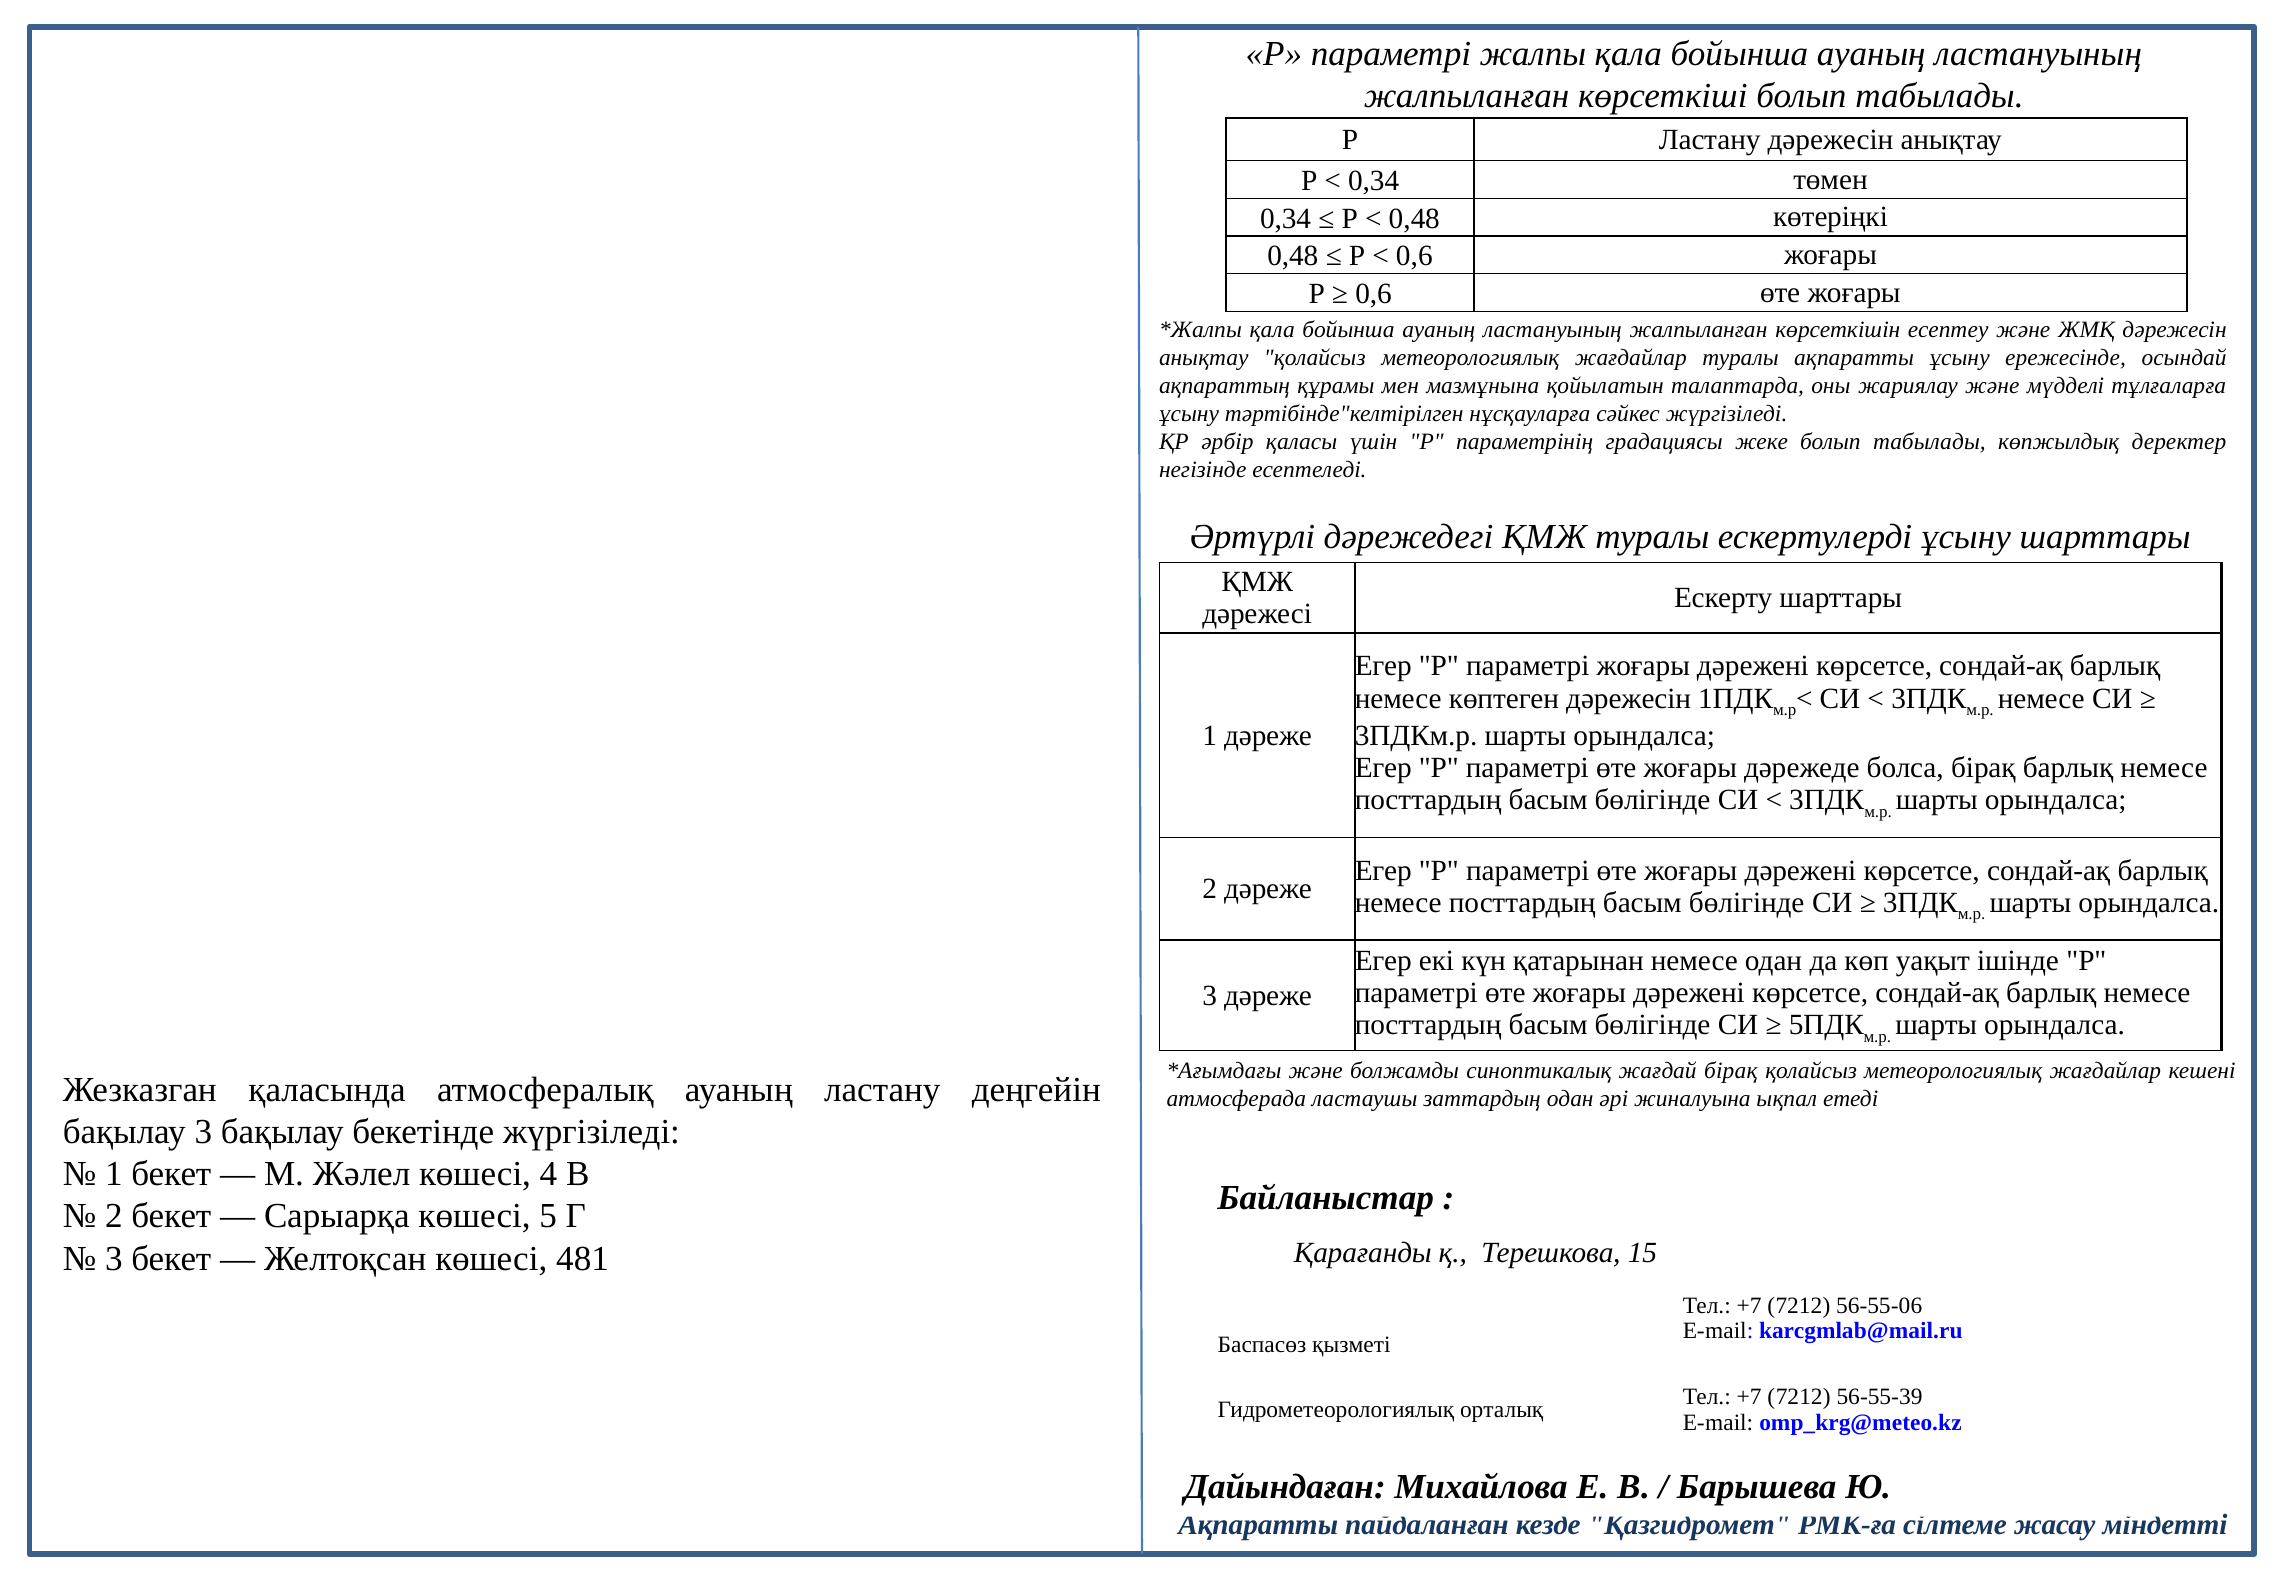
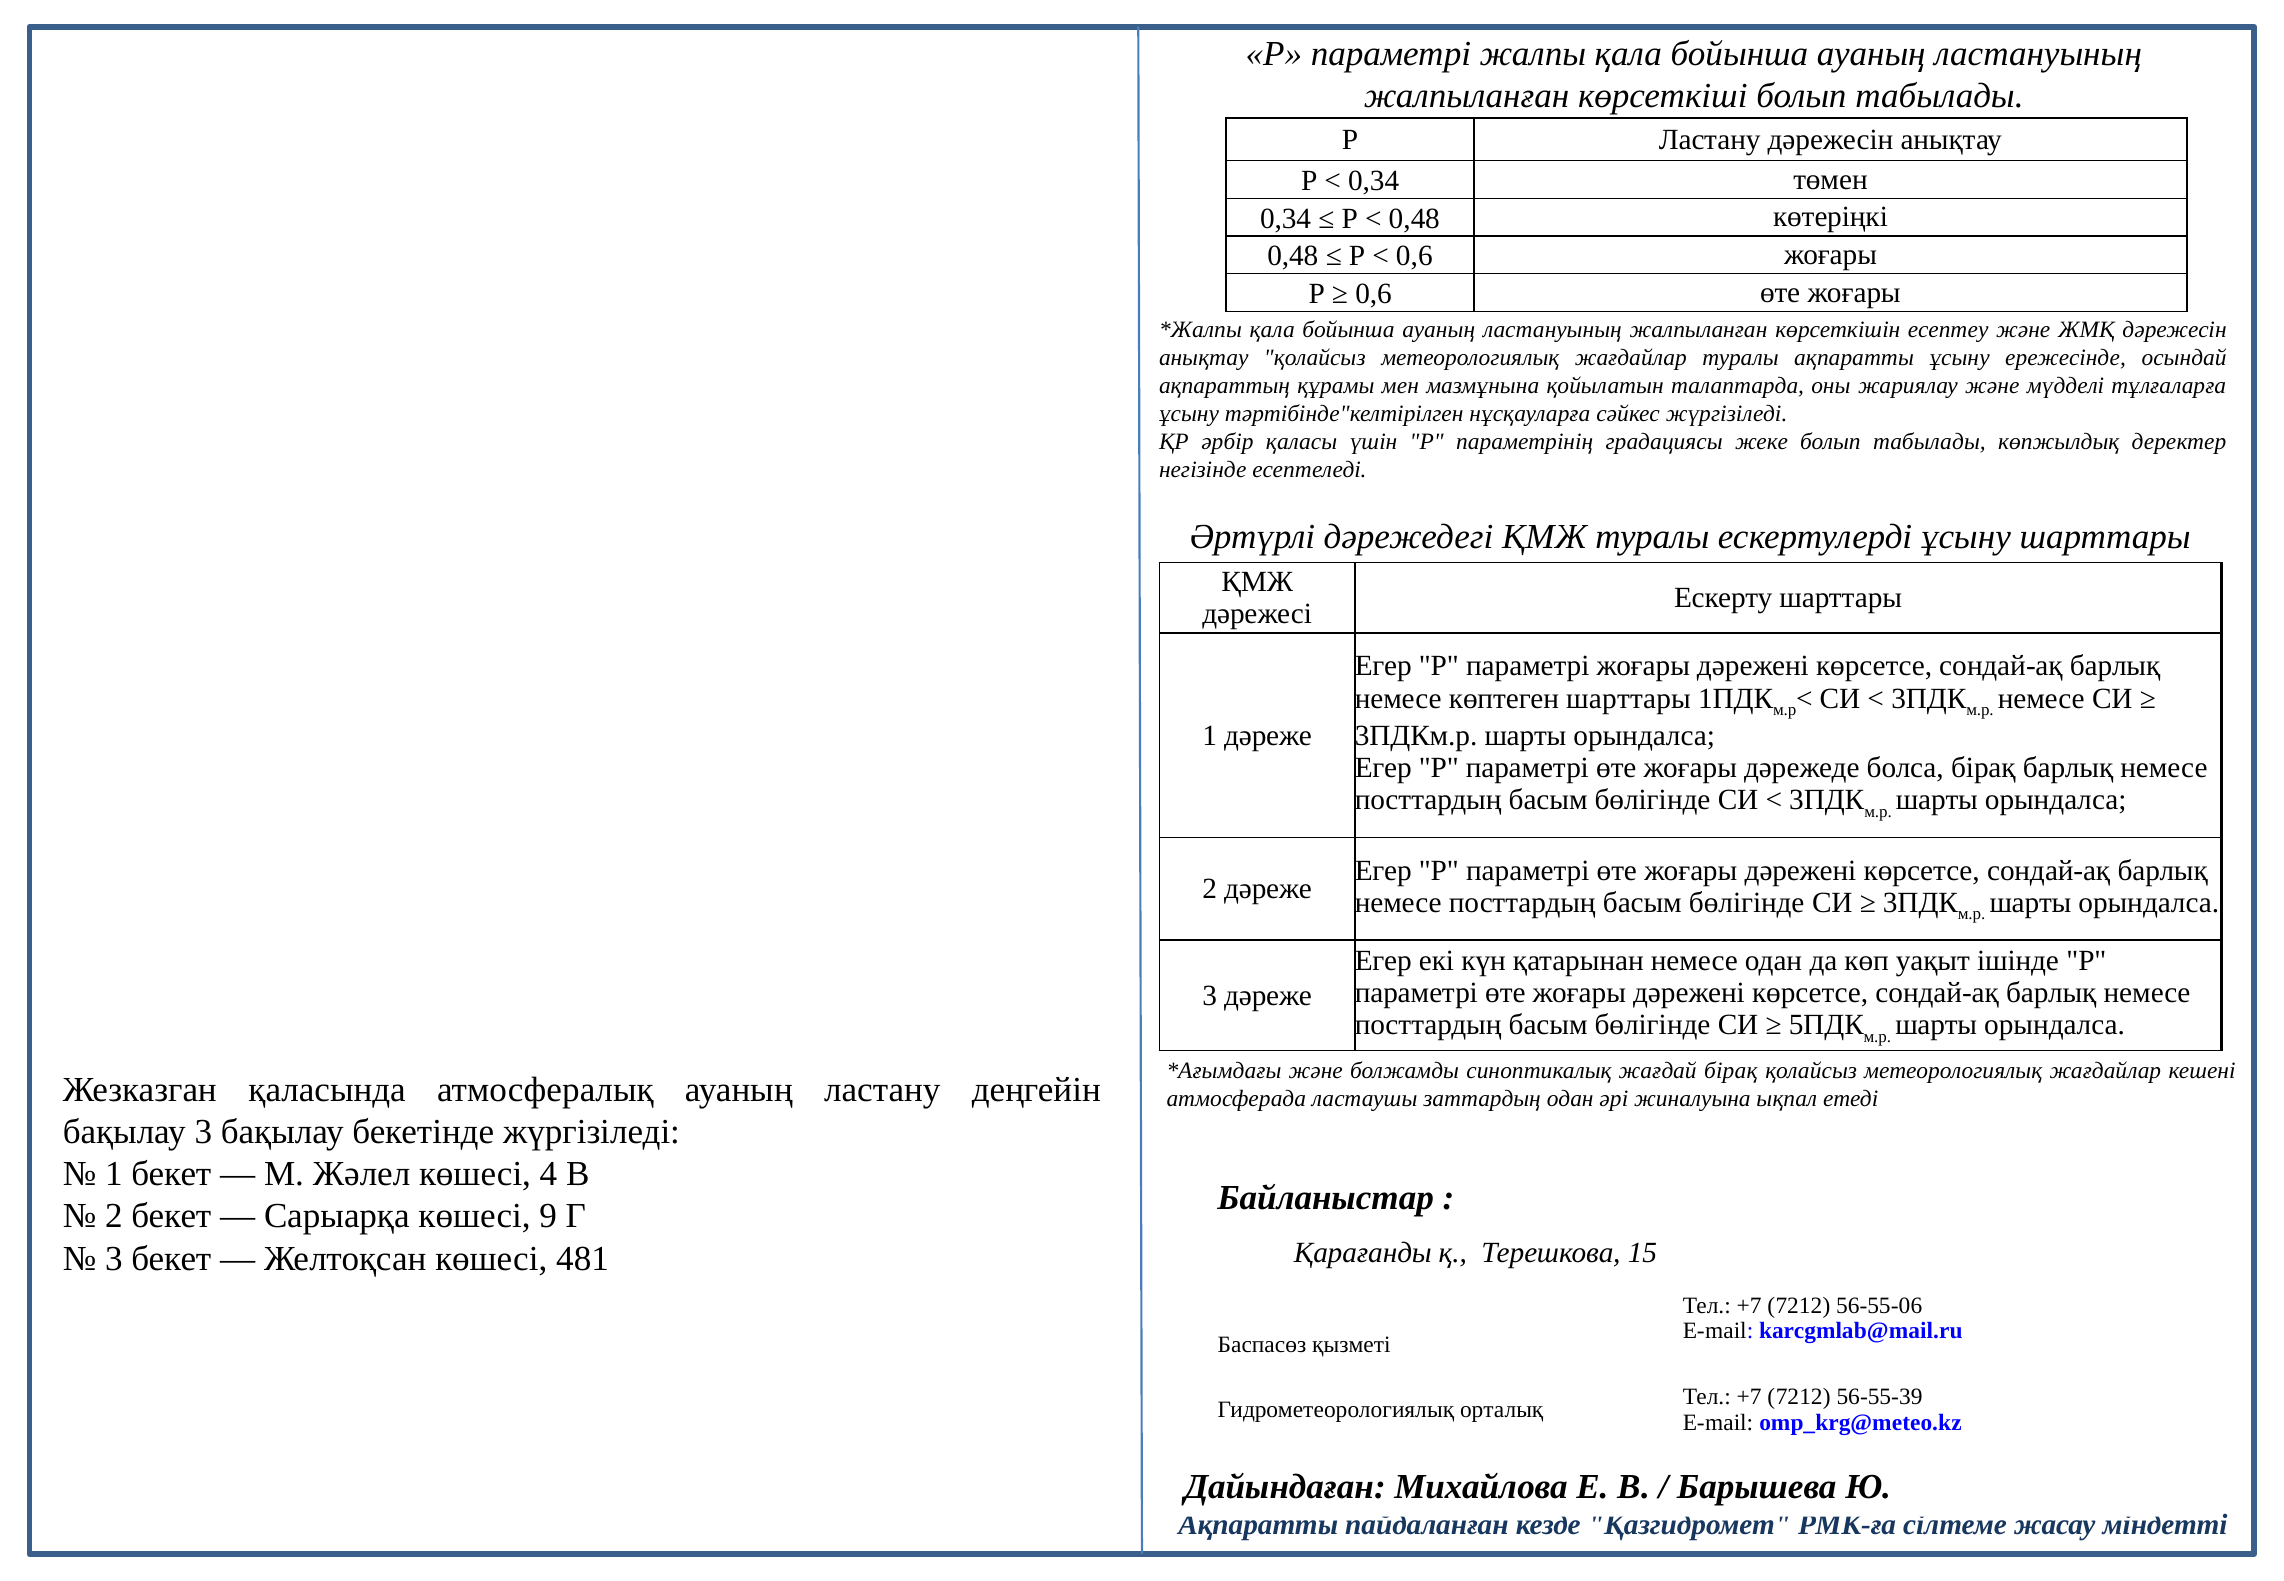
көптеген дәрежесін: дәрежесін -> шарттары (1628, 699)
5: 5 -> 9 (548, 1217)
